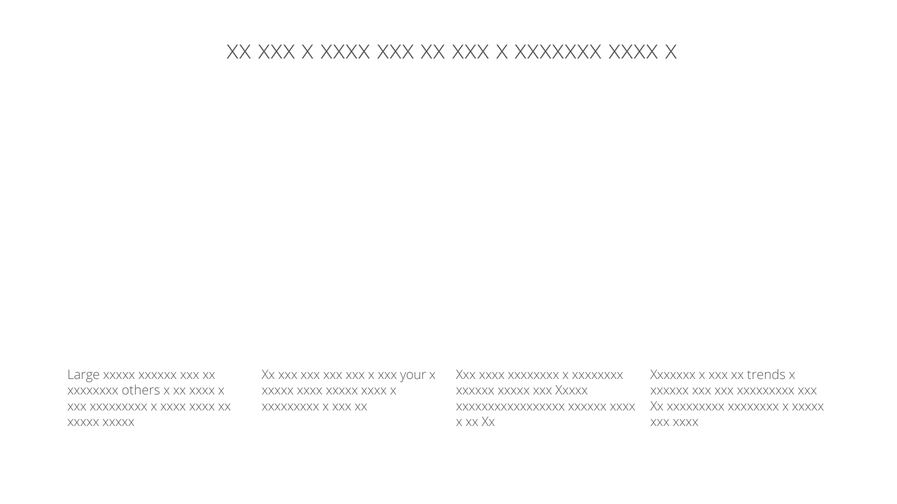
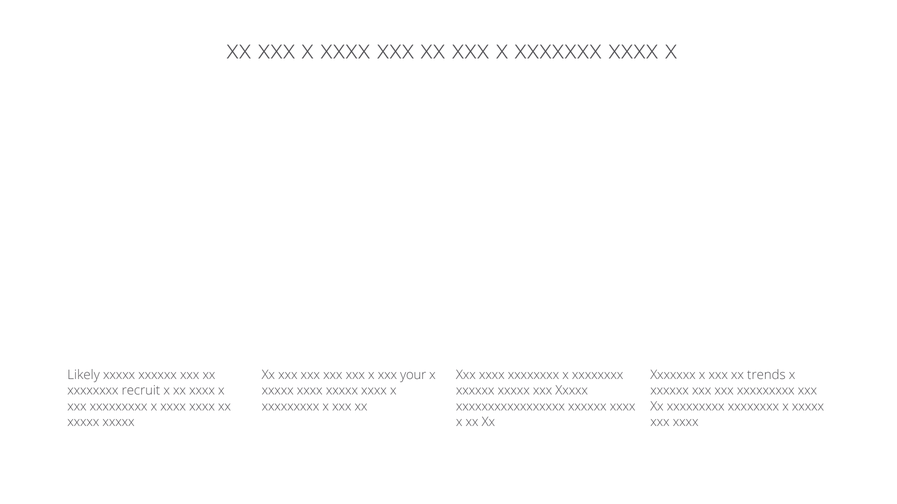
Large: Large -> Likely (84, 375)
others: others -> recruit (141, 391)
